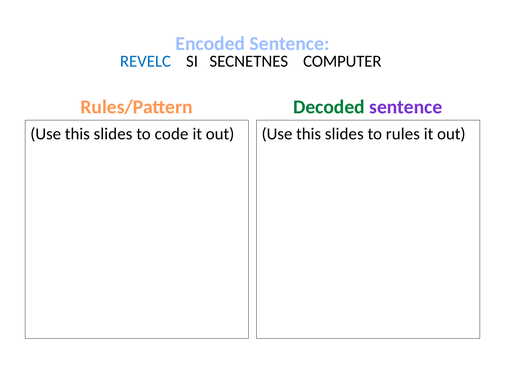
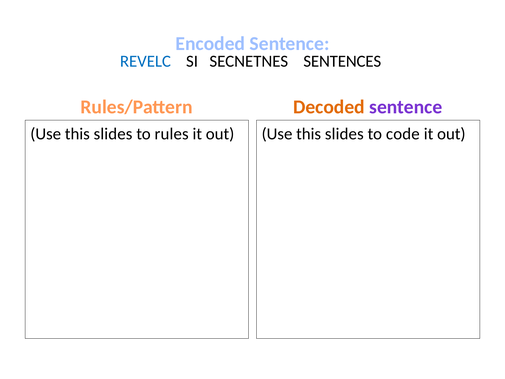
COMPUTER: COMPUTER -> SENTENCES (342, 61)
Decoded colour: green -> orange (329, 107)
code: code -> rules (172, 134)
rules: rules -> code (403, 134)
